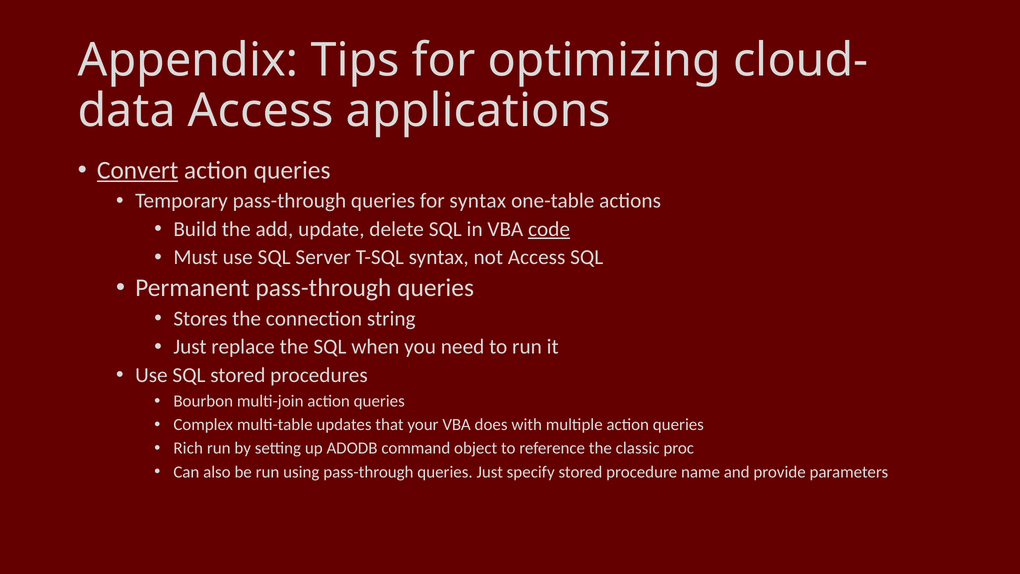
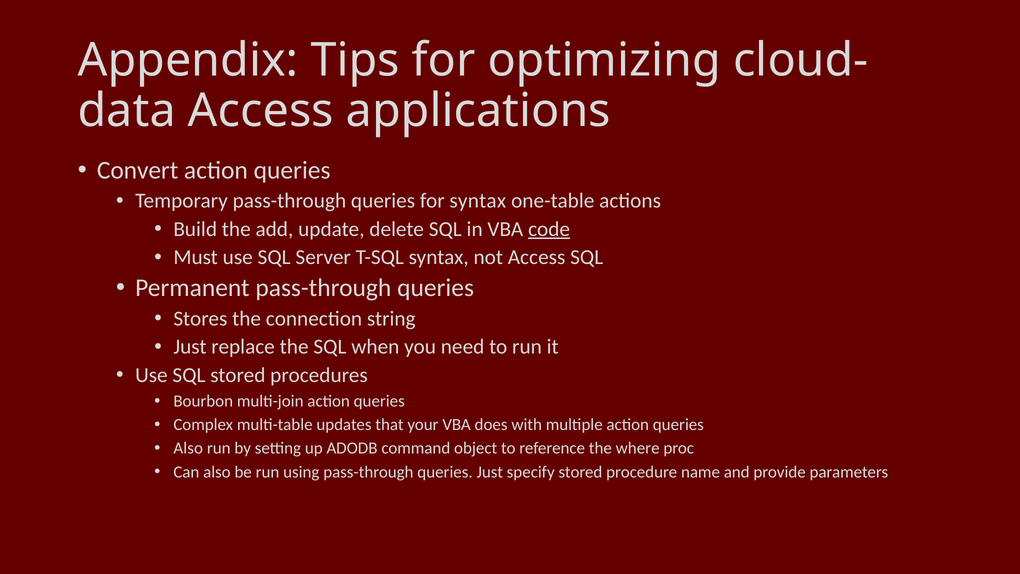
Convert underline: present -> none (138, 170)
Rich: Rich -> Also (188, 448)
classic: classic -> where (638, 448)
